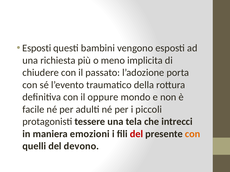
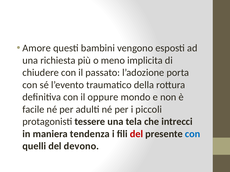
Esposti: Esposti -> Amore (37, 48)
emozioni: emozioni -> tendenza (90, 134)
con colour: orange -> blue (193, 134)
